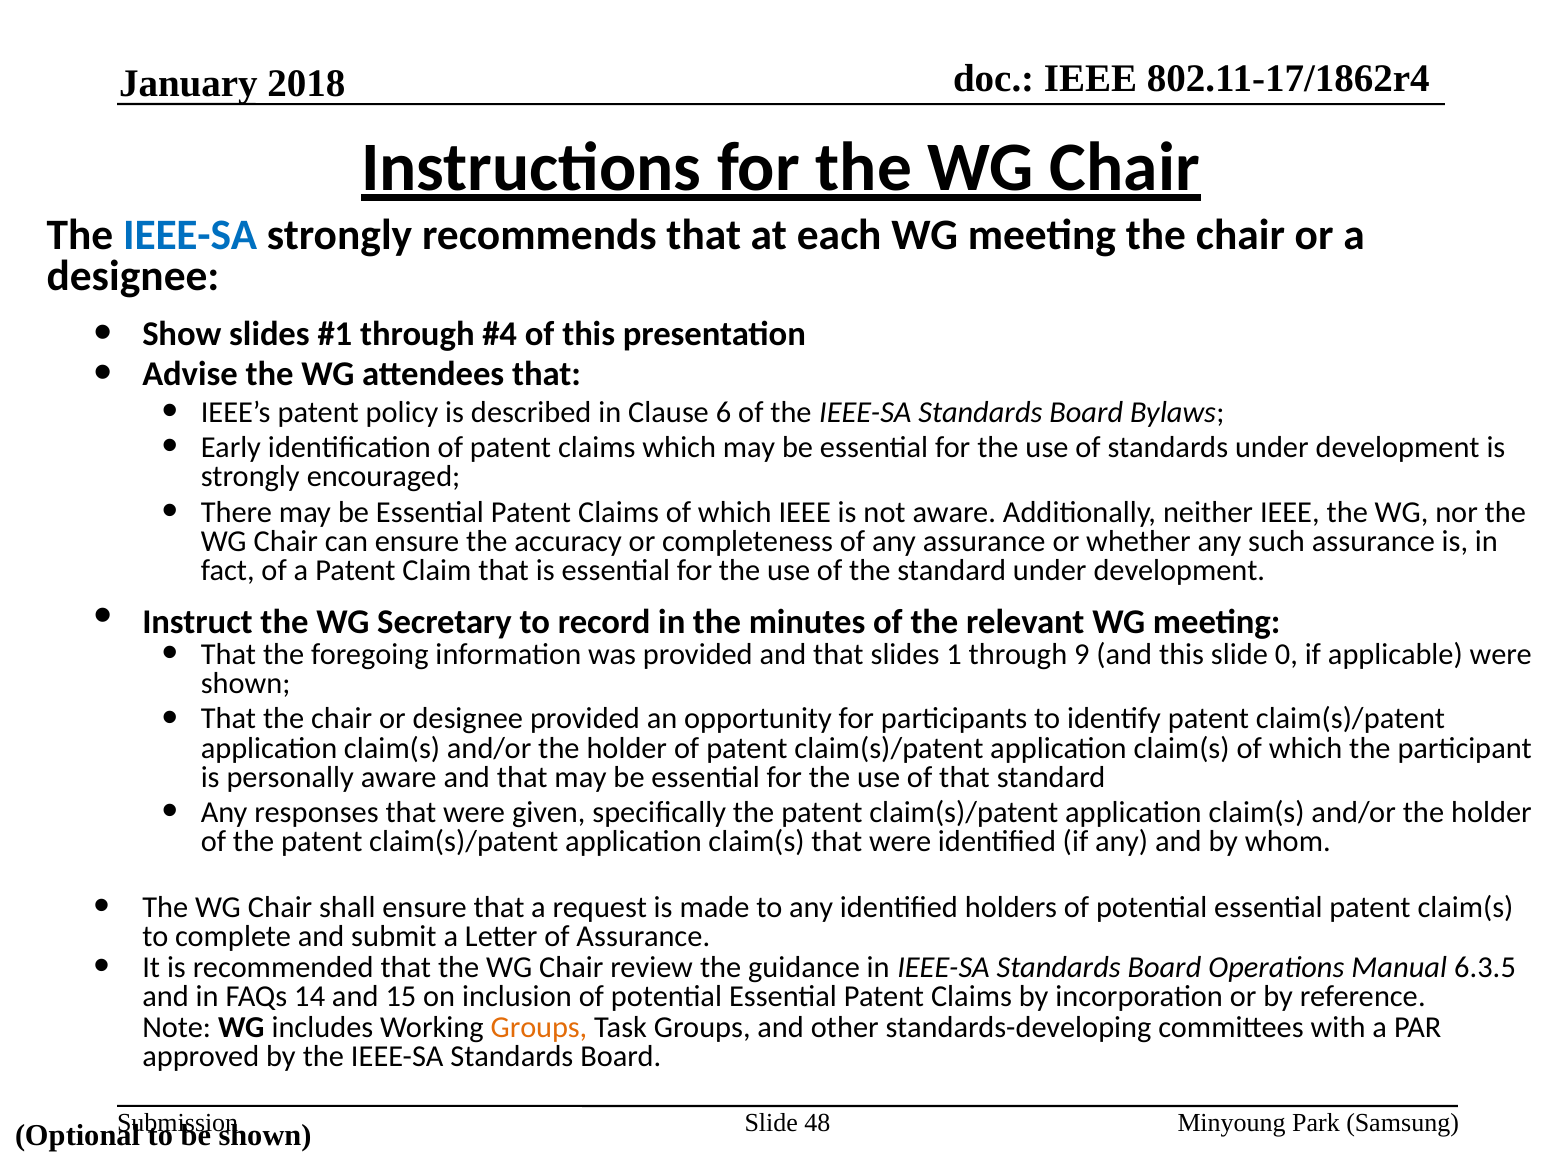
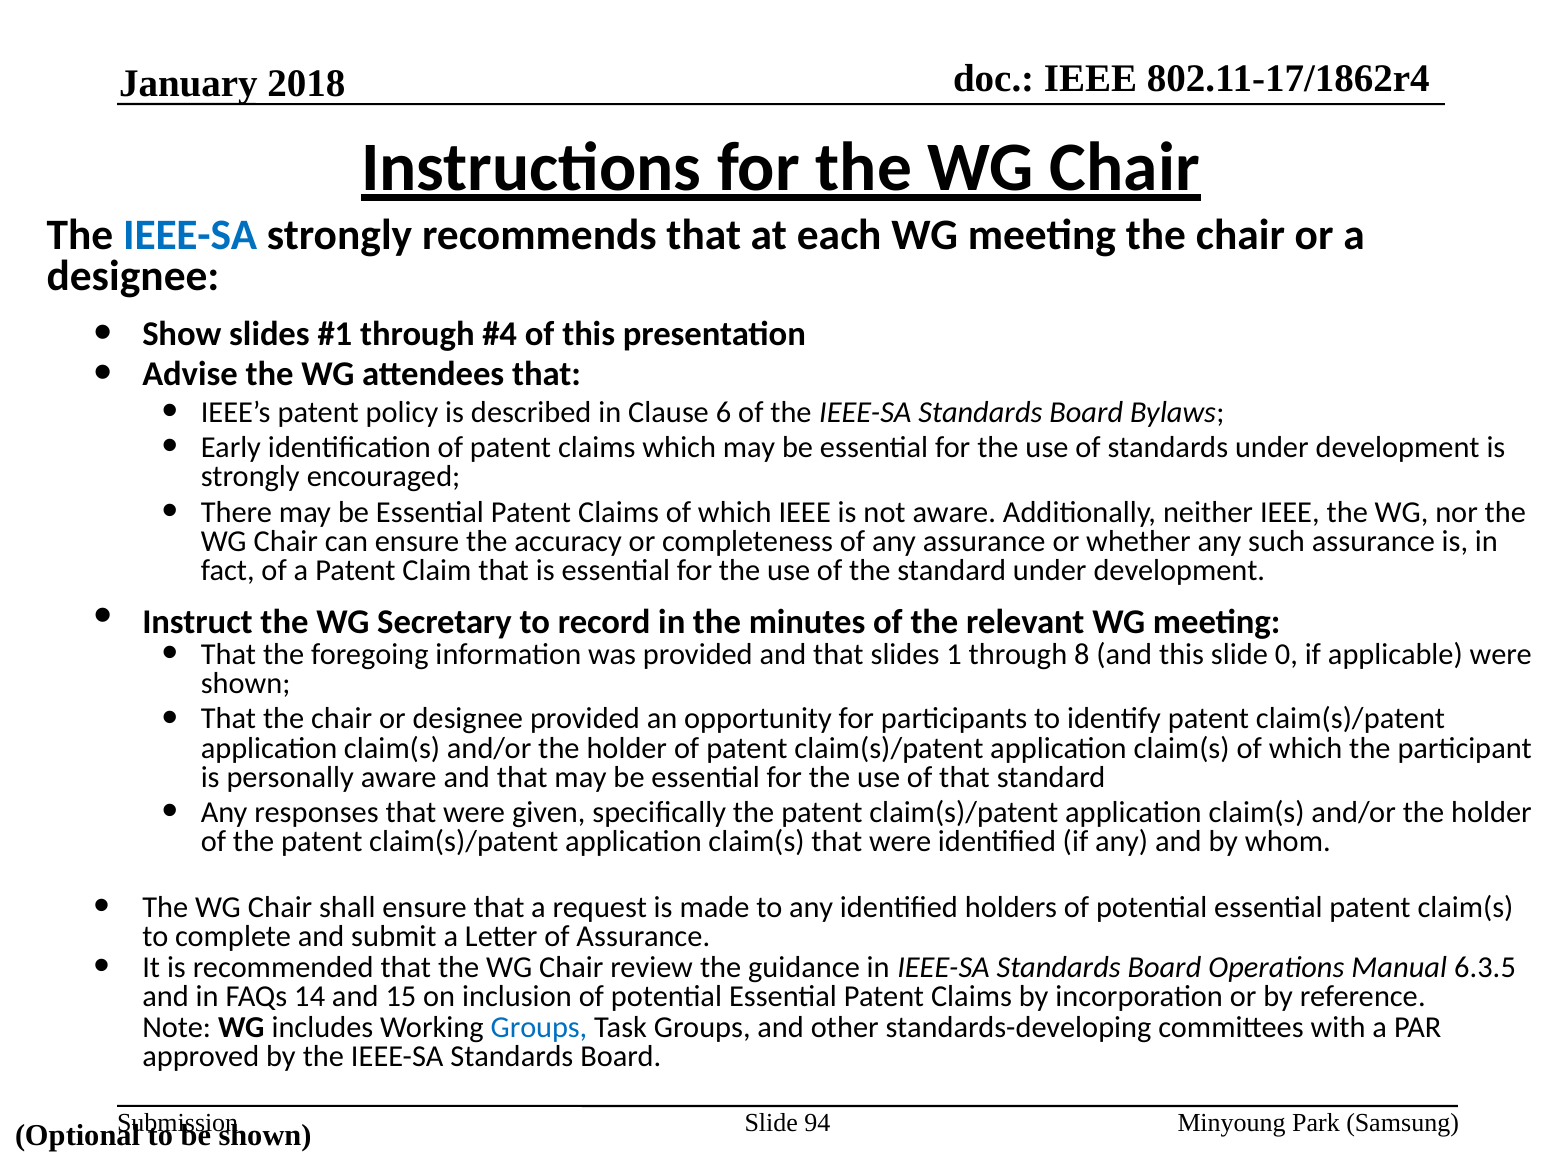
9: 9 -> 8 (1082, 655)
Groups colour: orange -> blue (539, 1027)
48: 48 -> 94 (817, 1124)
